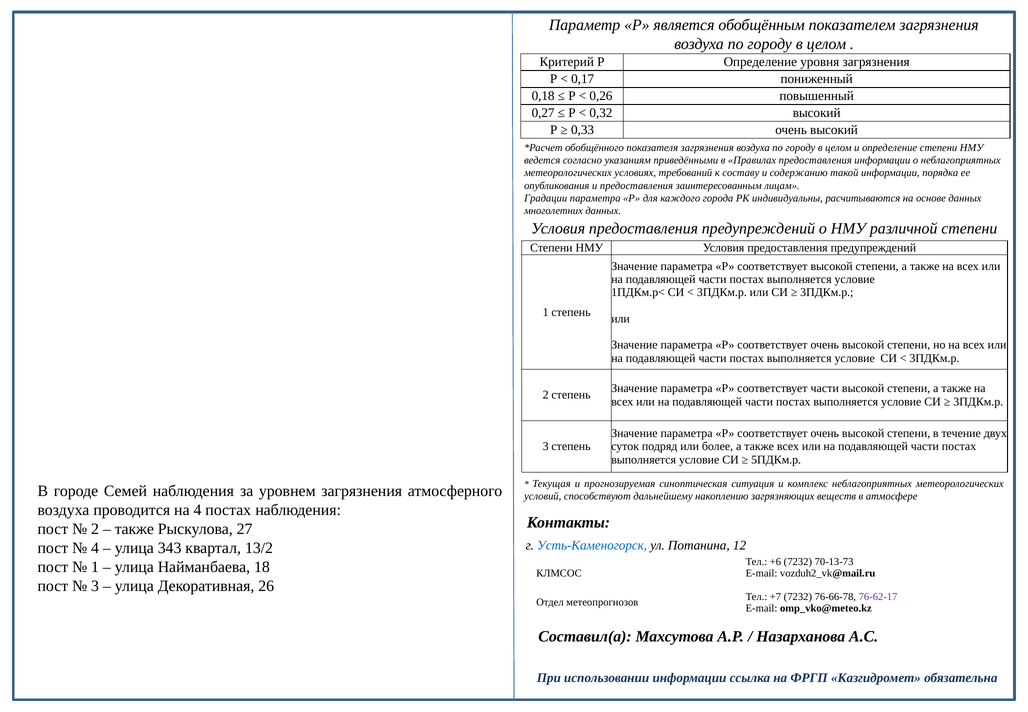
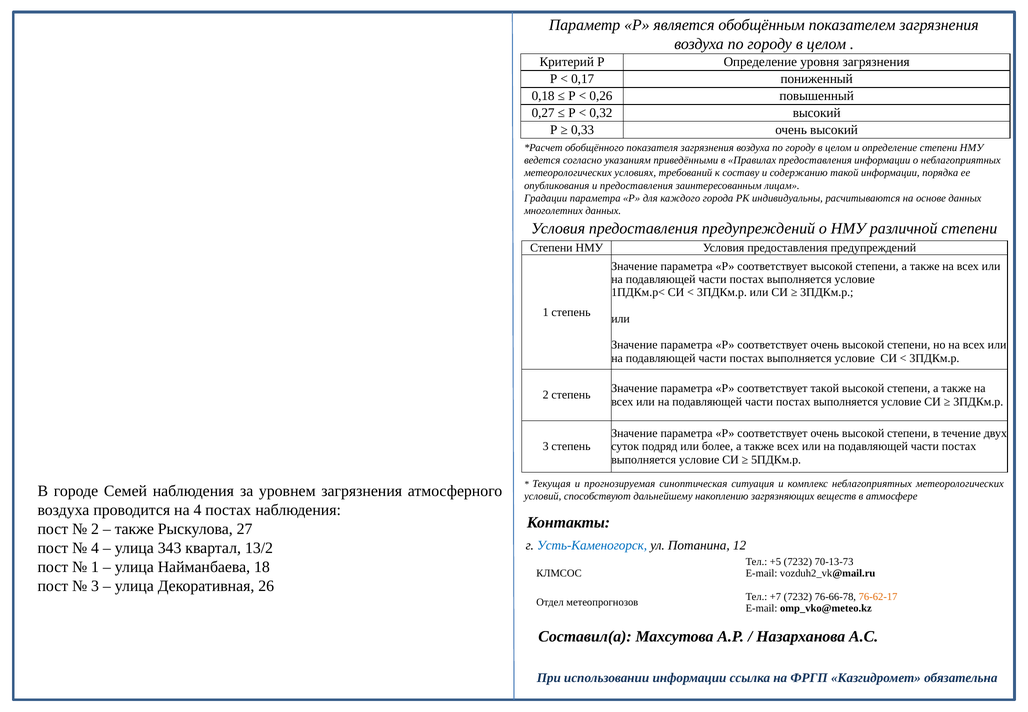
соответствует части: части -> такой (825, 388)
+6: +6 -> +5 (775, 562)
76-62-17 colour: purple -> orange (878, 596)
